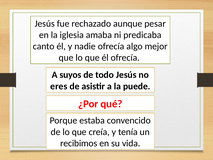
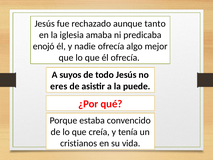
pesar: pesar -> tanto (155, 24)
canto: canto -> enojó (44, 46)
recibimos: recibimos -> cristianos (79, 143)
